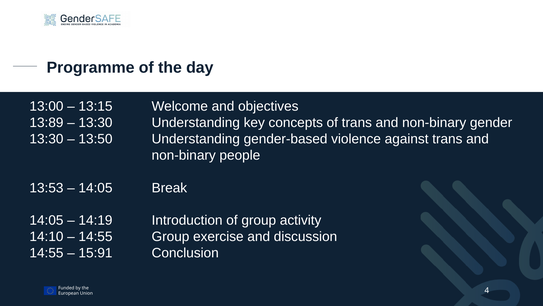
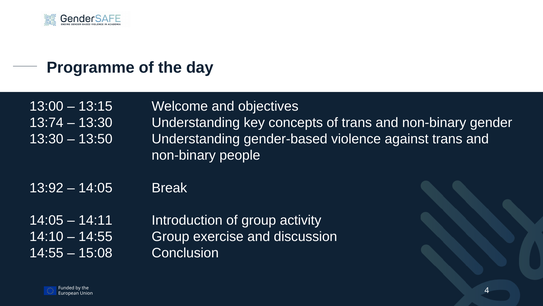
13:89: 13:89 -> 13:74 (46, 122)
13:53: 13:53 -> 13:92 (46, 188)
14:19: 14:19 -> 14:11 (95, 220)
15:91: 15:91 -> 15:08 (95, 253)
